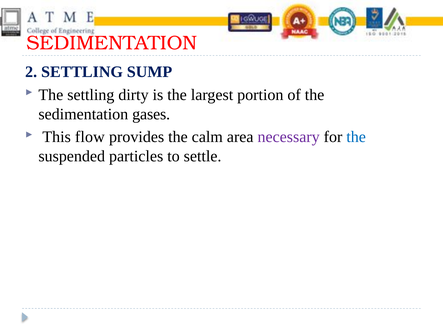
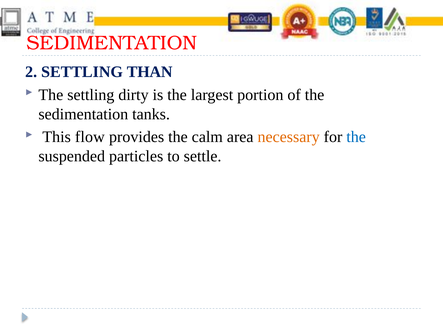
SUMP: SUMP -> THAN (150, 72)
gases: gases -> tanks (151, 114)
necessary colour: purple -> orange (289, 137)
